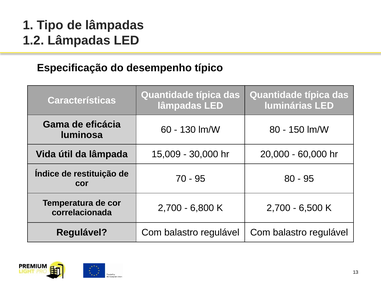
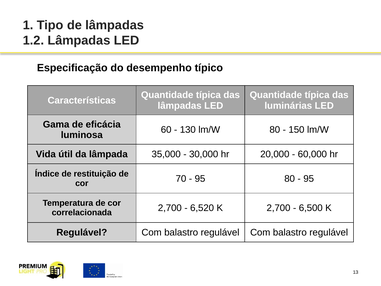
15,009: 15,009 -> 35,000 (166, 154)
6,800: 6,800 -> 6,520 (202, 208)
